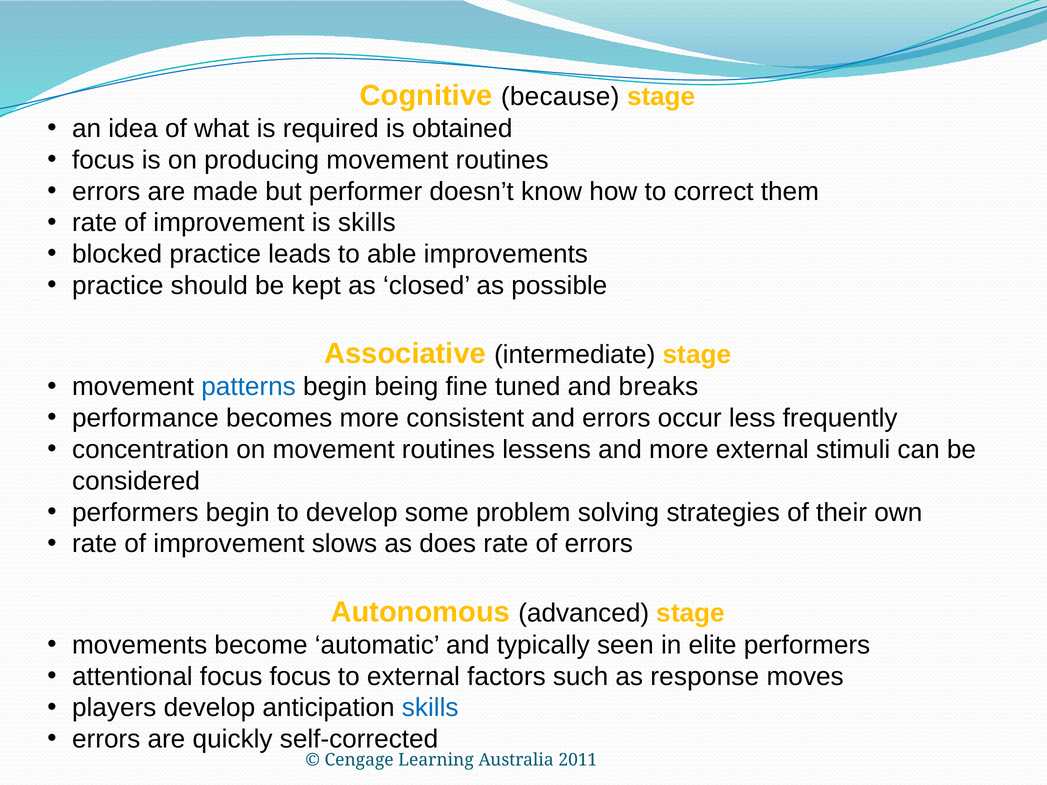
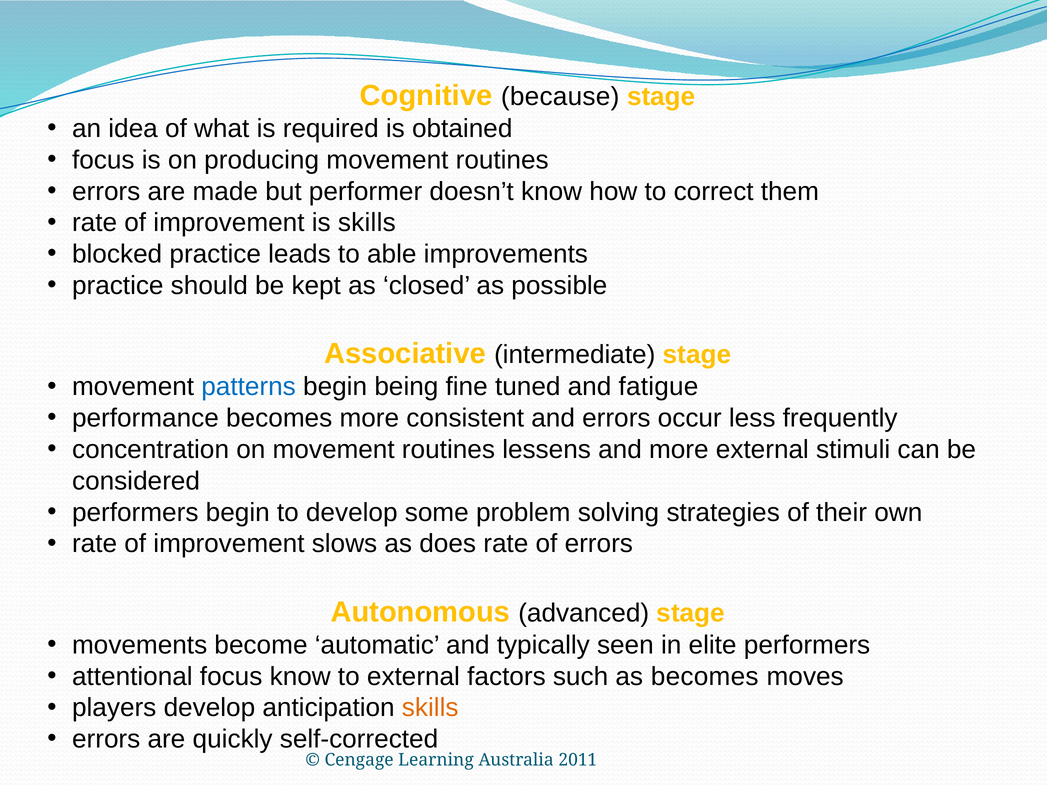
breaks: breaks -> fatigue (658, 387)
focus focus: focus -> know (300, 677)
as response: response -> becomes (705, 677)
skills colour: blue -> orange (430, 708)
